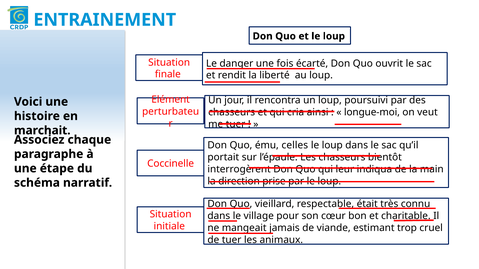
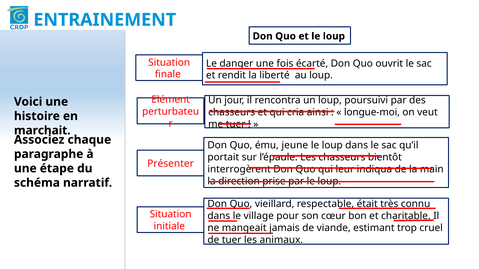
celles: celles -> jeune (295, 146)
Coccinelle: Coccinelle -> Présenter (171, 164)
